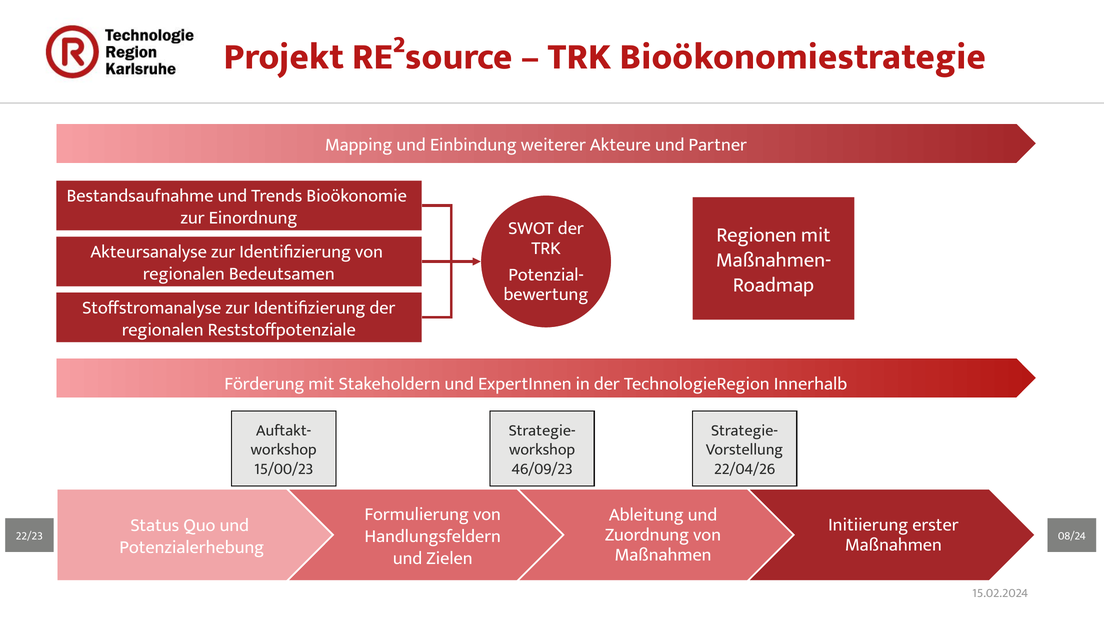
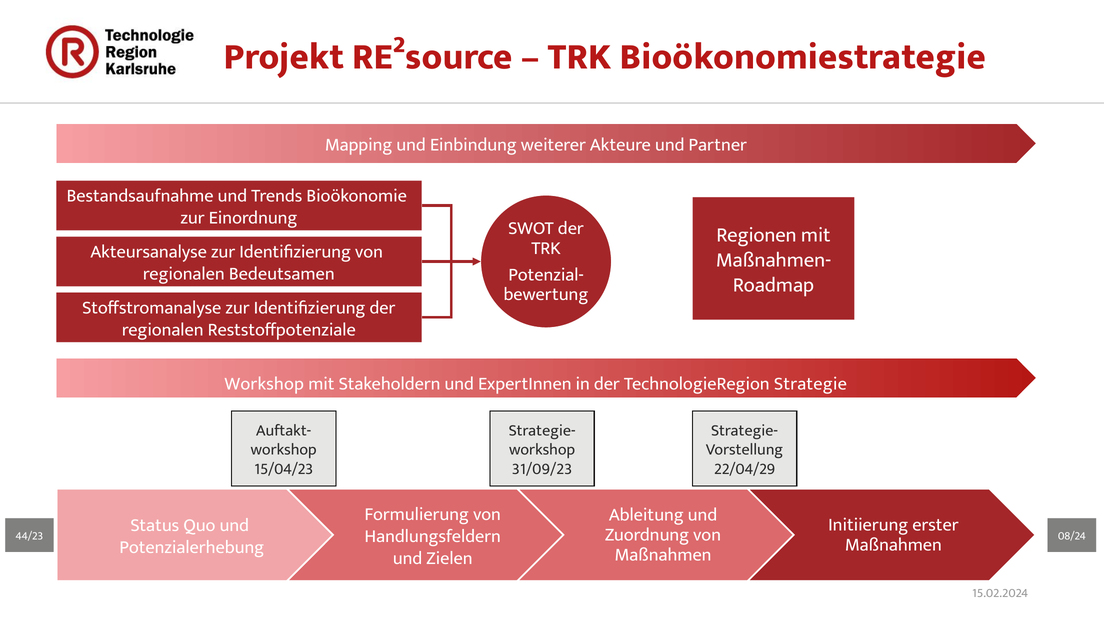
Förderung: Förderung -> Workshop (264, 384)
Innerhalb: Innerhalb -> Strategie (810, 384)
15/00/23: 15/00/23 -> 15/04/23 (284, 469)
46/09/23: 46/09/23 -> 31/09/23 (542, 469)
22/04/26: 22/04/26 -> 22/04/29 (745, 469)
22/23: 22/23 -> 44/23 (29, 536)
